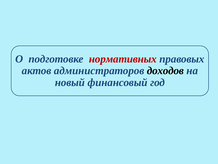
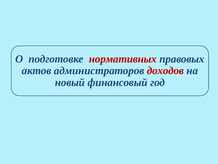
доходов colour: black -> red (165, 71)
